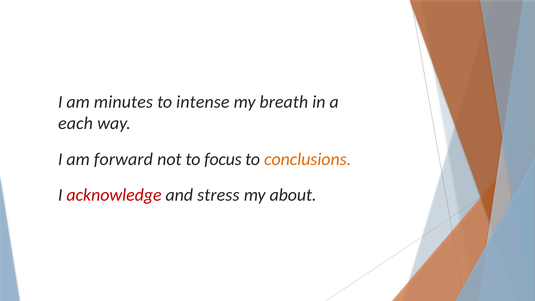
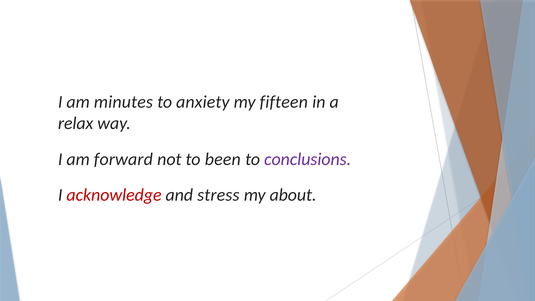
intense: intense -> anxiety (203, 102)
breath: breath -> fifteen (284, 102)
each: each -> relax (76, 123)
focus: focus -> been (223, 159)
conclusions colour: orange -> purple (308, 159)
